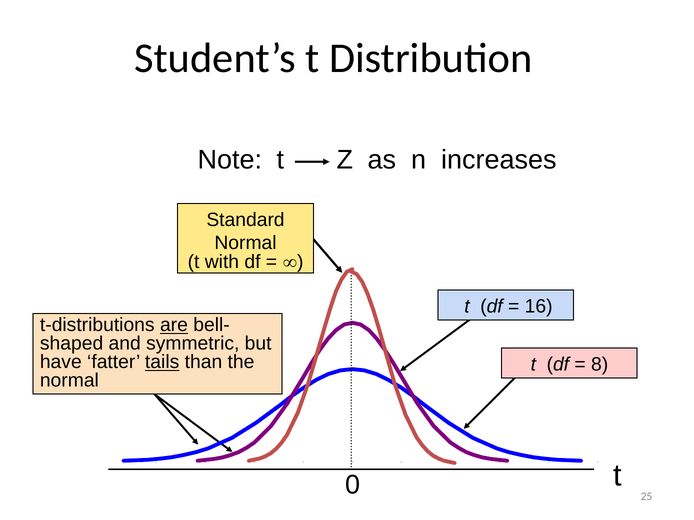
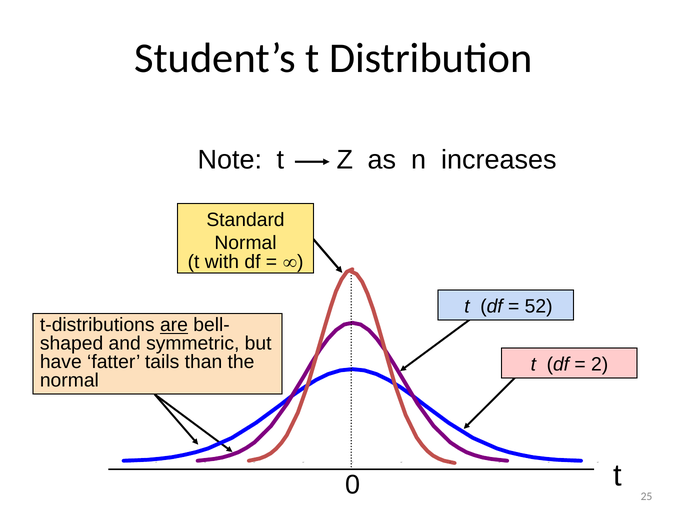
16: 16 -> 52 (539, 307)
tails underline: present -> none (162, 362)
8: 8 -> 2 (600, 365)
